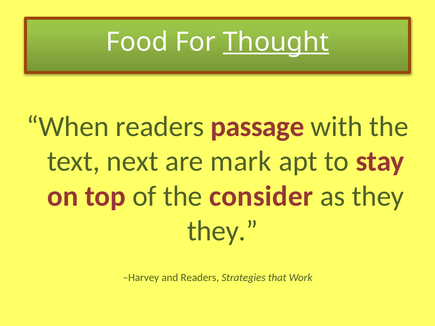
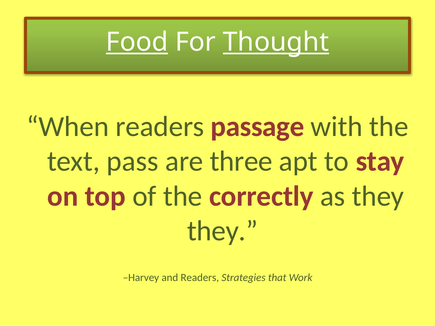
Food underline: none -> present (137, 42)
next: next -> pass (133, 162)
mark: mark -> three (241, 162)
consider: consider -> correctly (261, 196)
